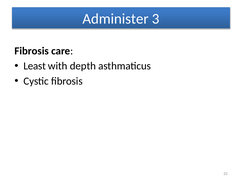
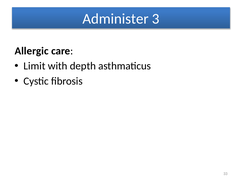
Fibrosis: Fibrosis -> Allergic (32, 51)
Least: Least -> Limit (35, 66)
